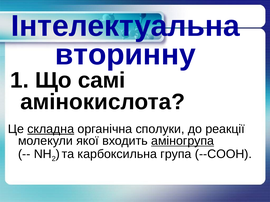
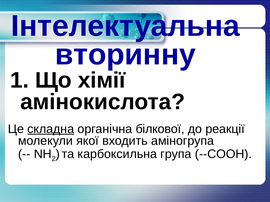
самі: самі -> хімії (102, 81)
сполуки: сполуки -> білкової (160, 129)
аміногрупа underline: present -> none (183, 141)
